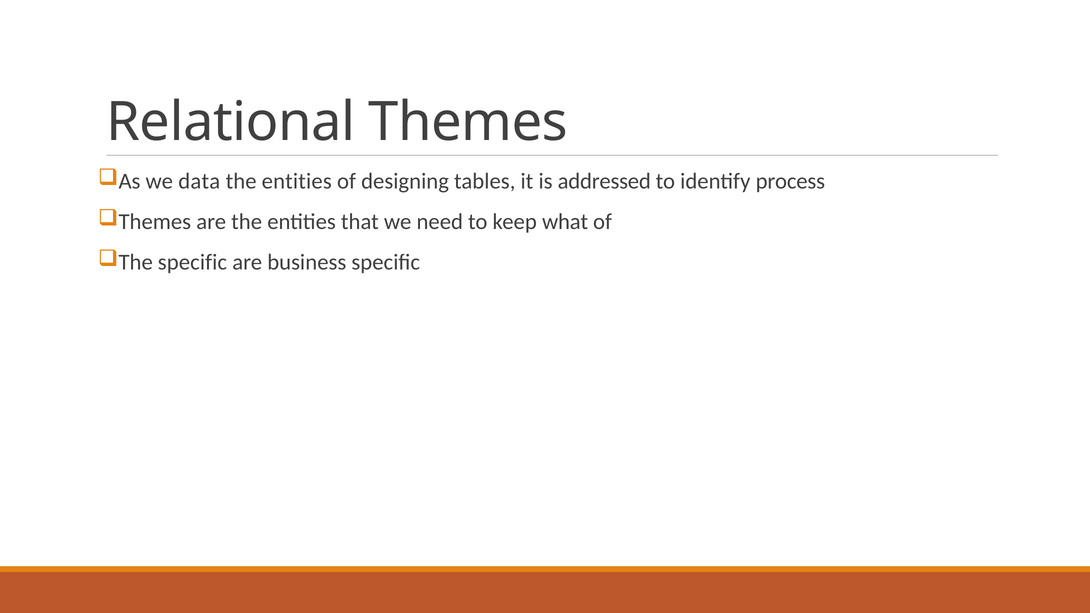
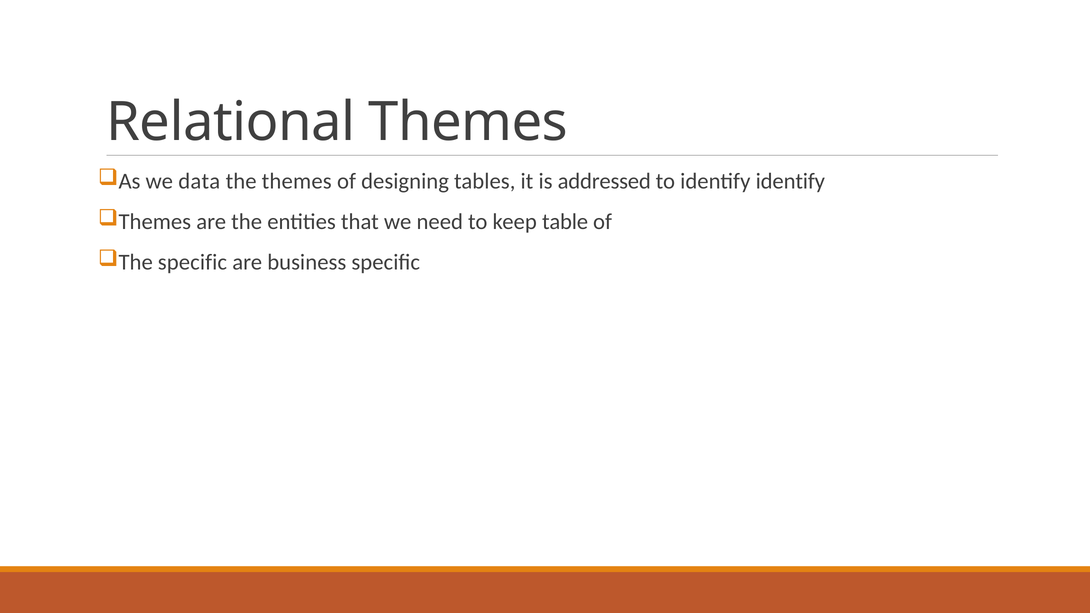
entities: entities -> themes (297, 181)
identify process: process -> identify (790, 181)
what: what -> table (565, 222)
